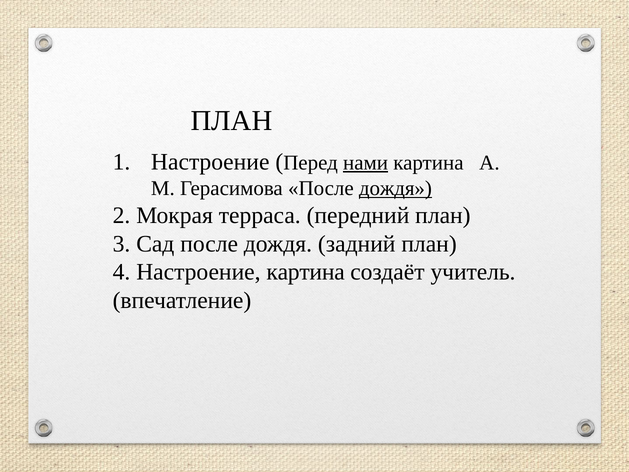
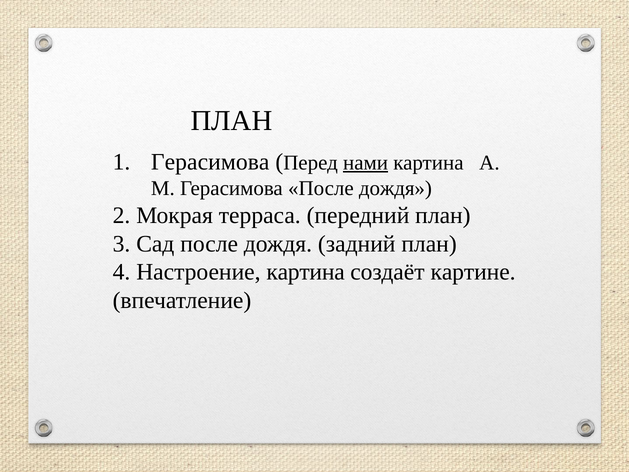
Настроение: Настроение -> Герасимова (210, 162)
дождя underline: present -> none (395, 188)
учитель: учитель -> картине (473, 272)
